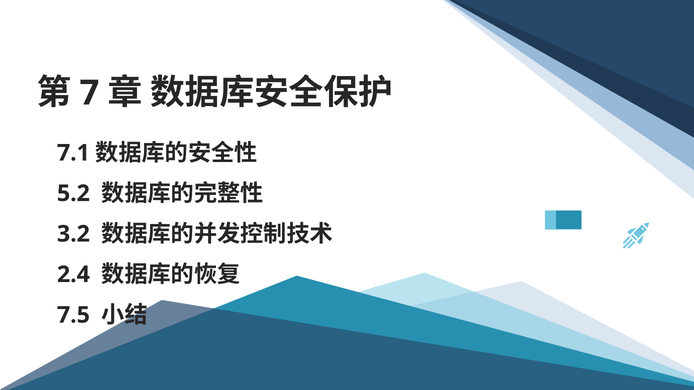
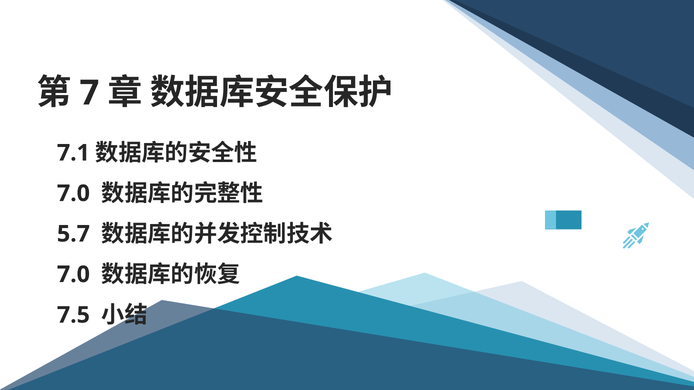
5.2: 5.2 -> 7.0 (73, 194)
3.2: 3.2 -> 5.7 (73, 234)
2.4: 2.4 -> 7.0 (73, 275)
